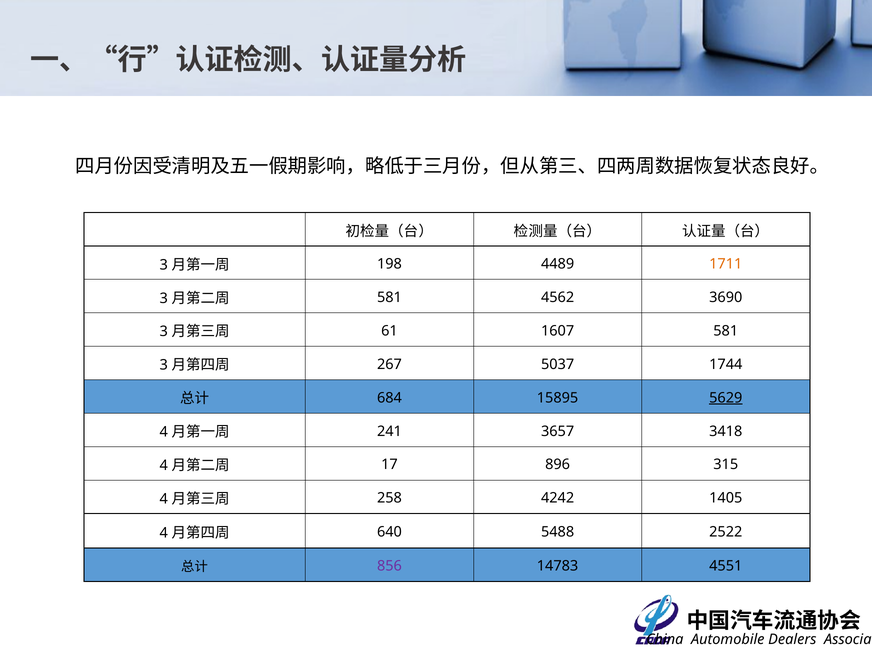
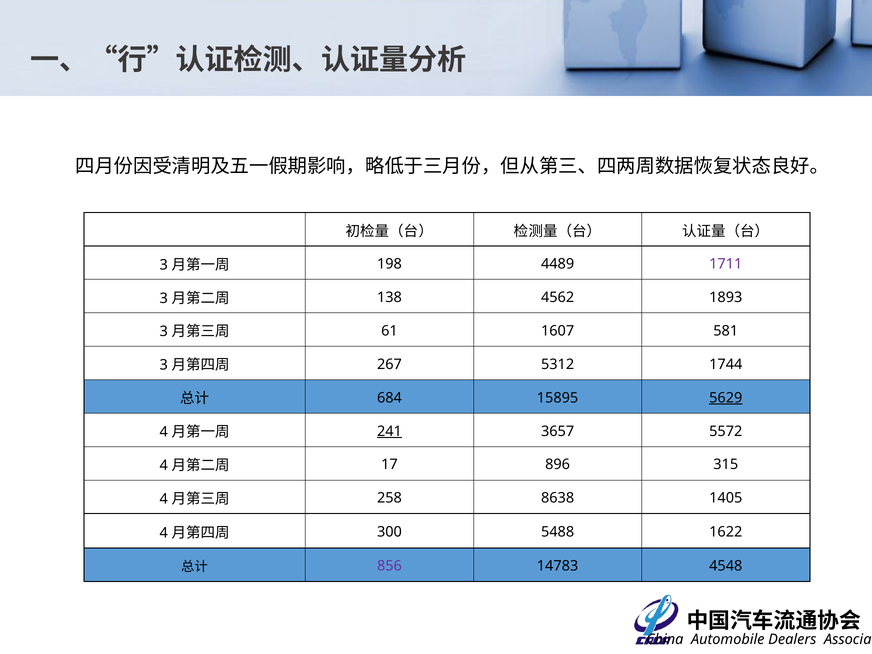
1711 colour: orange -> purple (726, 264)
581: 581 -> 138 (389, 297)
3690: 3690 -> 1893 (726, 297)
5037: 5037 -> 5312 (558, 364)
241 underline: none -> present (389, 431)
3418: 3418 -> 5572 (726, 431)
4242: 4242 -> 8638 (558, 498)
640: 640 -> 300 (389, 532)
2522: 2522 -> 1622 (726, 532)
4551: 4551 -> 4548 (726, 566)
